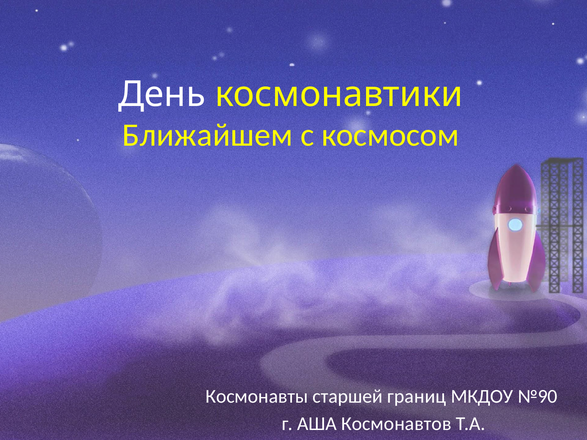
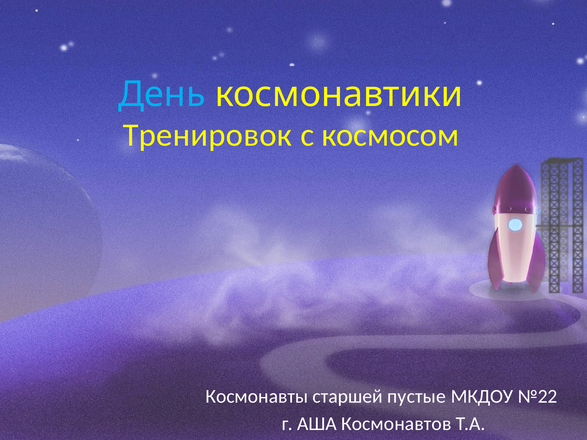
День colour: white -> light blue (162, 94)
Ближайшем: Ближайшем -> Тренировок (207, 135)
границ: границ -> пустые (417, 397)
№90: №90 -> №22 (538, 397)
